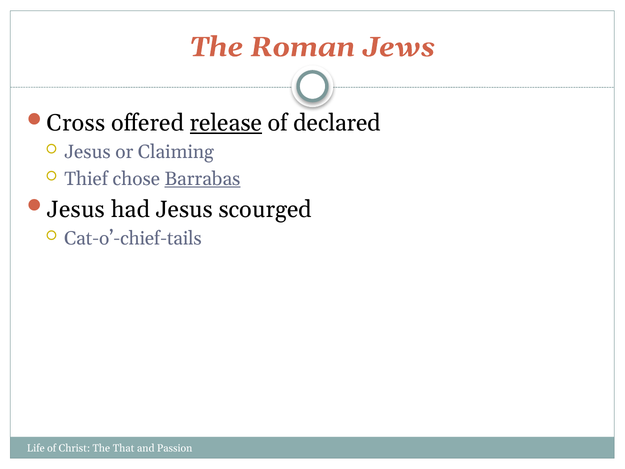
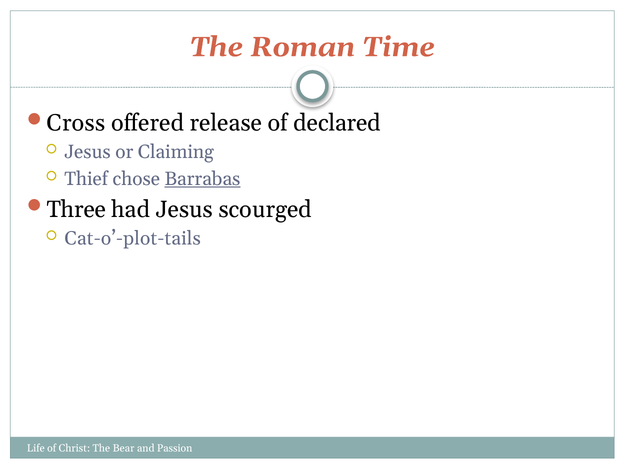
Jews: Jews -> Time (399, 47)
release underline: present -> none (226, 123)
Jesus: Jesus -> Three (76, 209)
Cat-o’-chief-tails: Cat-o’-chief-tails -> Cat-o’-plot-tails (133, 238)
That: That -> Bear (124, 448)
